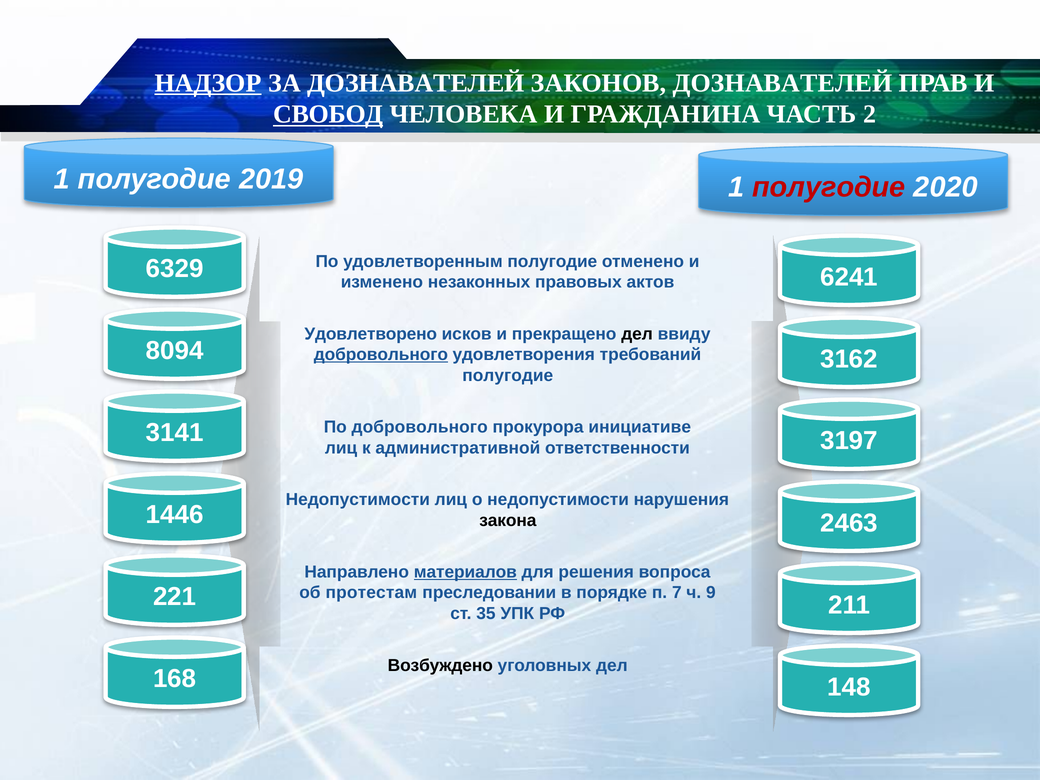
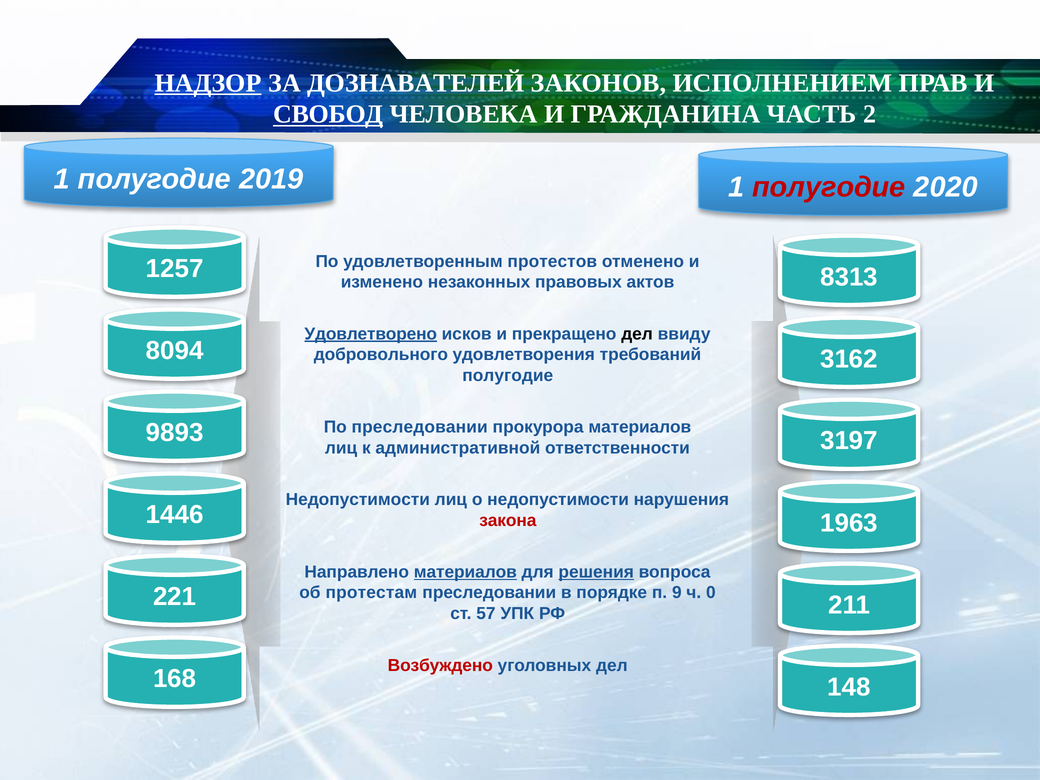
ЗАКОНОВ ДОЗНАВАТЕЛЕЙ: ДОЗНАВАТЕЛЕЙ -> ИСПОЛНЕНИЕМ (782, 83)
удовлетворенным полугодие: полугодие -> протестов (552, 261)
6329: 6329 -> 1257 (175, 269)
6241: 6241 -> 8313 (849, 277)
Удовлетворено underline: none -> present (371, 334)
добровольного underline: present -> none (381, 355)
По добровольного: добровольного -> преследовании (420, 427)
прокурора инициативе: инициативе -> материалов (640, 427)
3141: 3141 -> 9893 (175, 433)
2463: 2463 -> 1963 (849, 523)
закона colour: black -> red (508, 520)
решения underline: none -> present (596, 572)
7: 7 -> 9 (677, 593)
9: 9 -> 0 (711, 593)
35: 35 -> 57 (486, 614)
Возбуждено colour: black -> red (440, 665)
